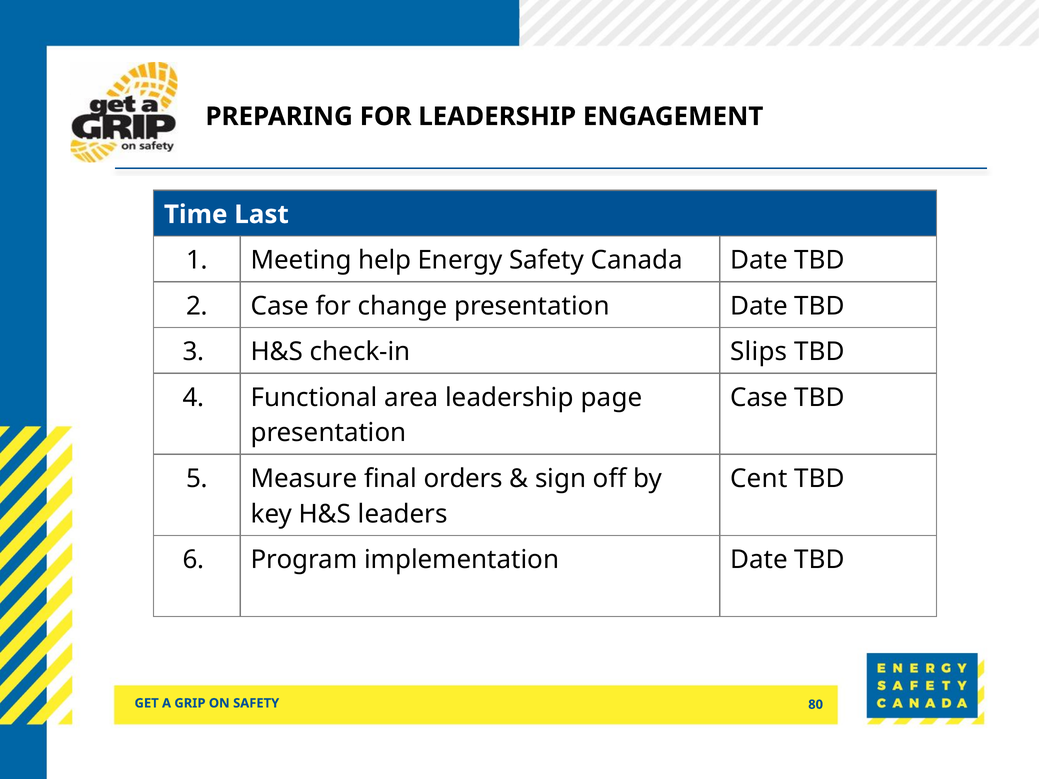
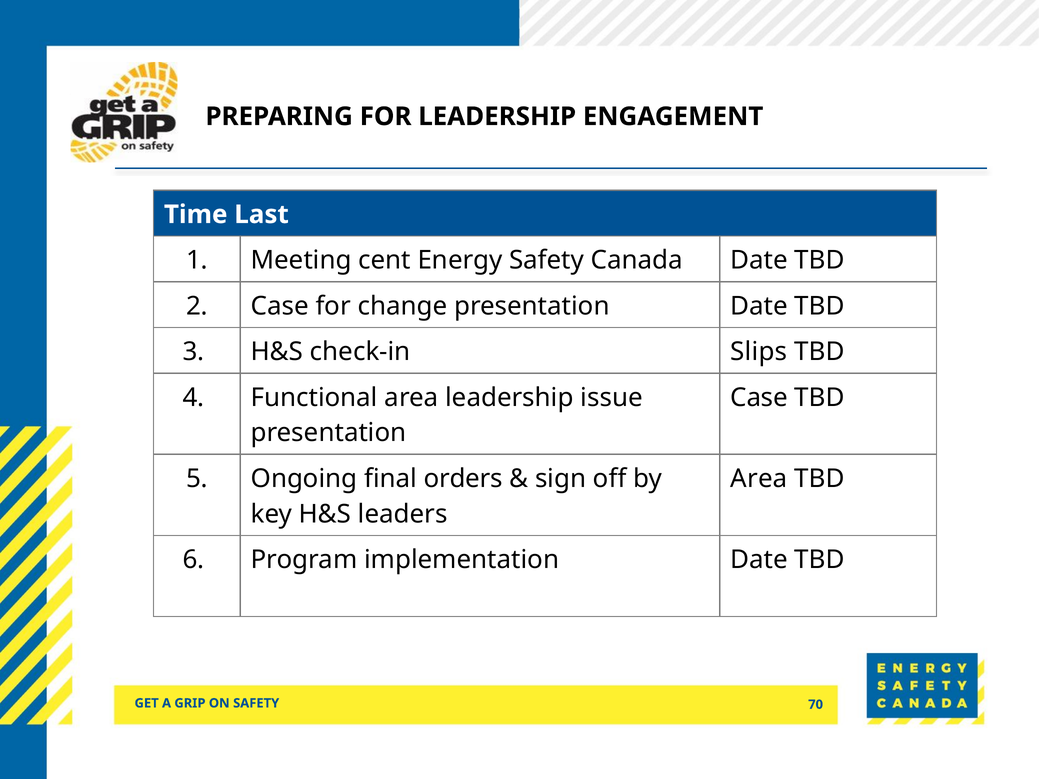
help: help -> cent (385, 260)
page: page -> issue (612, 398)
Measure: Measure -> Ongoing (304, 479)
Cent: Cent -> Area (759, 479)
80: 80 -> 70 (816, 705)
